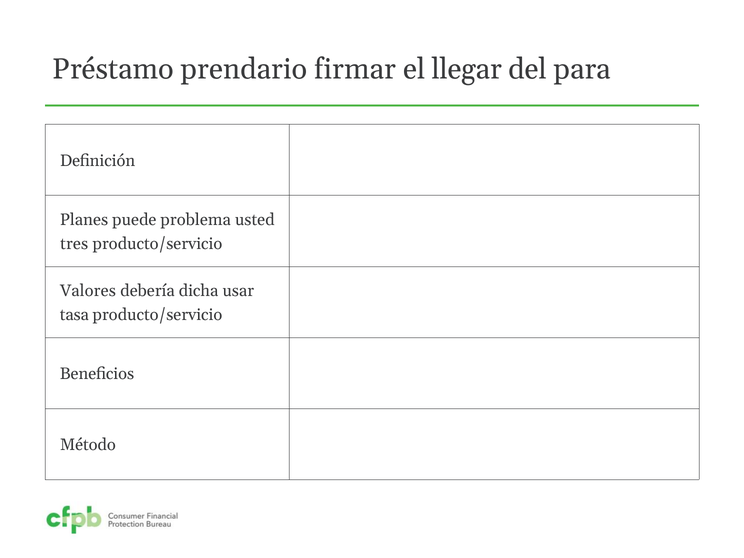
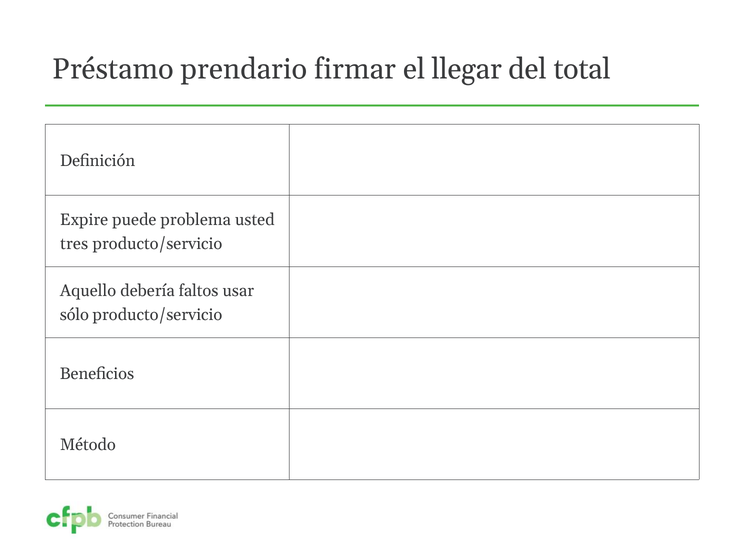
para: para -> total (582, 69)
Planes: Planes -> Expire (84, 220)
Valores: Valores -> Aquello (88, 291)
dicha: dicha -> faltos (199, 291)
tasa: tasa -> sólo (74, 315)
